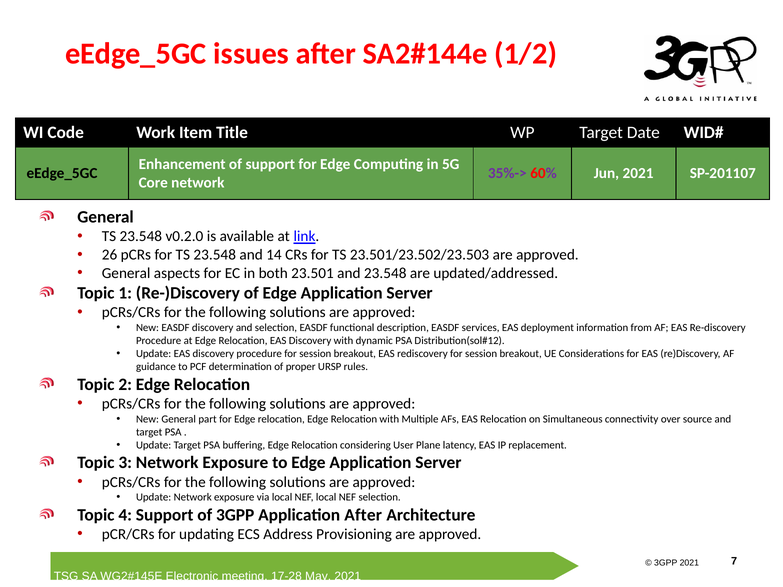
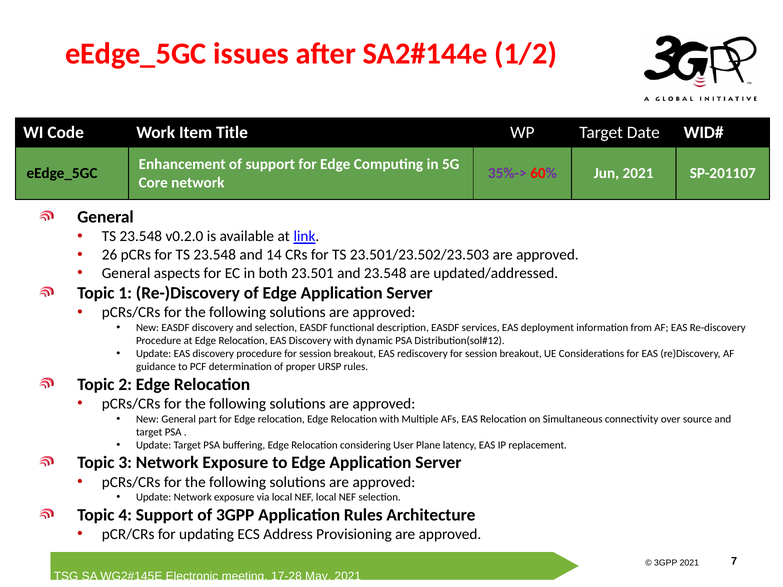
Application After: After -> Rules (363, 515)
